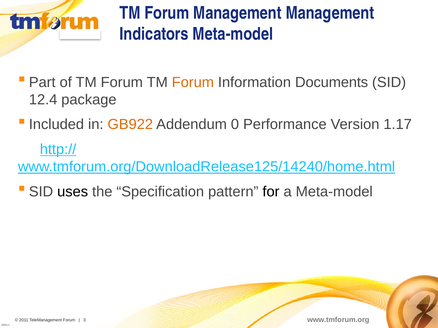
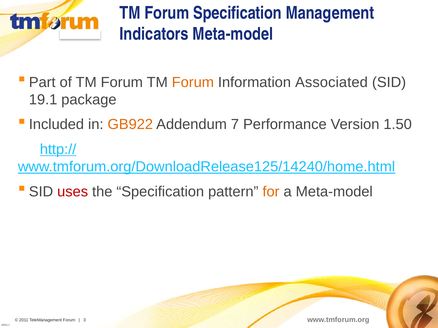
Forum Management: Management -> Specification (238, 13)
Documents: Documents -> Associated (331, 82)
12.4: 12.4 -> 19.1 (43, 100)
0: 0 -> 7 (235, 125)
1.17: 1.17 -> 1.50 (398, 125)
uses colour: black -> red (73, 192)
for colour: black -> orange (271, 192)
